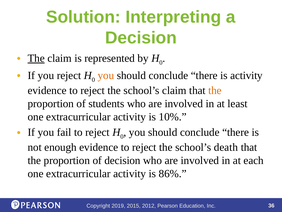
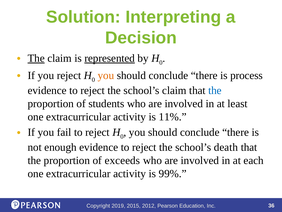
represented underline: none -> present (110, 58)
is activity: activity -> process (247, 75)
the colour: orange -> blue (215, 90)
10%: 10% -> 11% (173, 117)
of decision: decision -> exceeds (122, 160)
86%: 86% -> 99% (173, 173)
